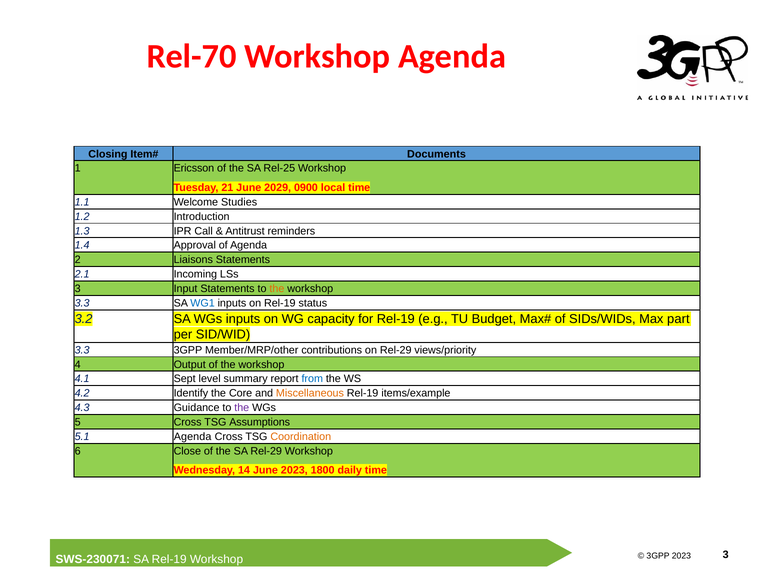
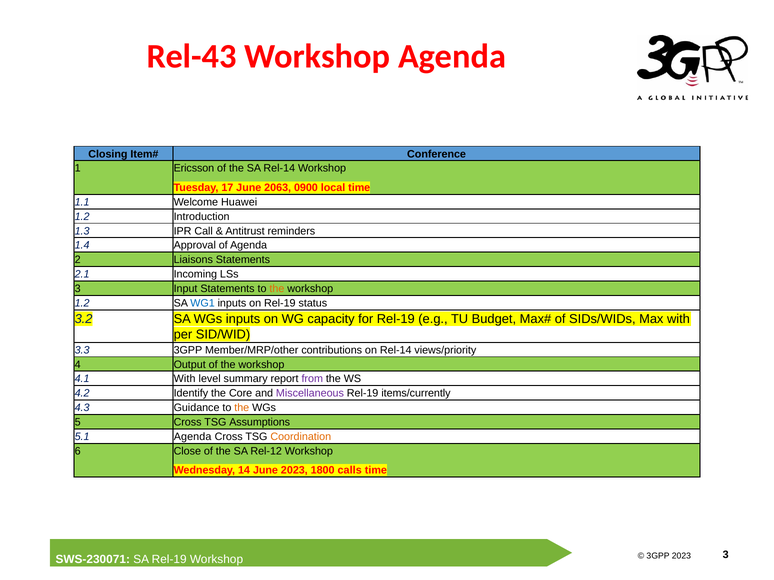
Rel-70: Rel-70 -> Rel-43 (192, 56)
Documents: Documents -> Conference (437, 154)
SA Rel-25: Rel-25 -> Rel-14 (279, 169)
21: 21 -> 17 (227, 188)
2029: 2029 -> 2063 (278, 188)
Studies: Studies -> Huawei (239, 202)
3.3: 3.3 -> 1.2 (82, 303)
Max part: part -> with (678, 319)
on Rel-29: Rel-29 -> Rel-14 (396, 350)
4.1 Sept: Sept -> With (185, 379)
from colour: blue -> purple (312, 379)
Miscellaneous colour: orange -> purple (310, 394)
items/example: items/example -> items/currently (416, 394)
the colour: purple -> orange (242, 408)
SA Rel-29: Rel-29 -> Rel-12 (266, 451)
daily: daily -> calls (350, 471)
